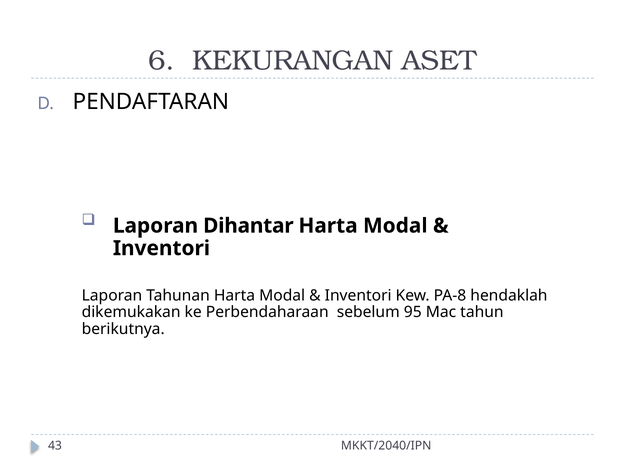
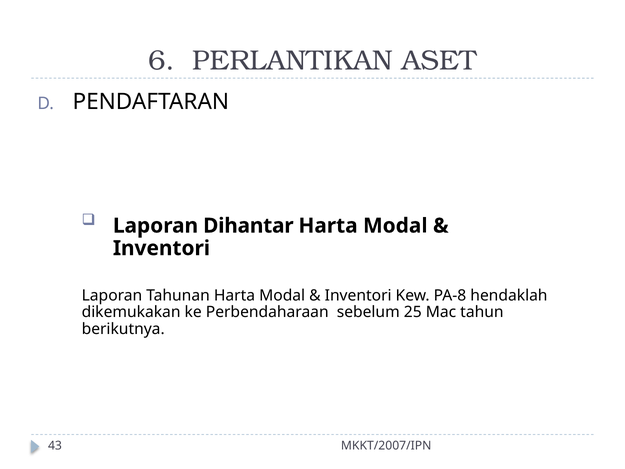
KEKURANGAN: KEKURANGAN -> PERLANTIKAN (293, 60)
95: 95 -> 25 (413, 312)
MKKT/2040/IPN: MKKT/2040/IPN -> MKKT/2007/IPN (386, 446)
